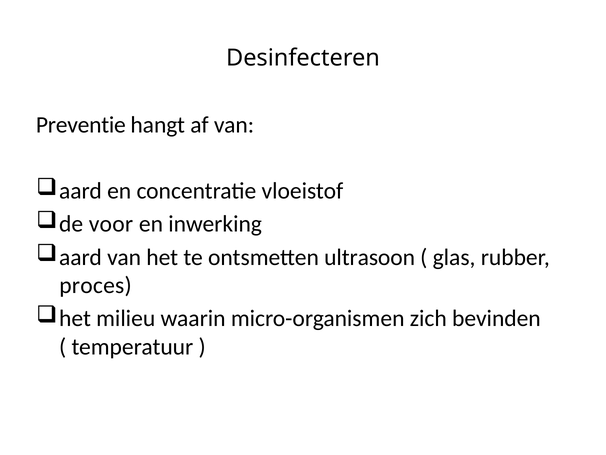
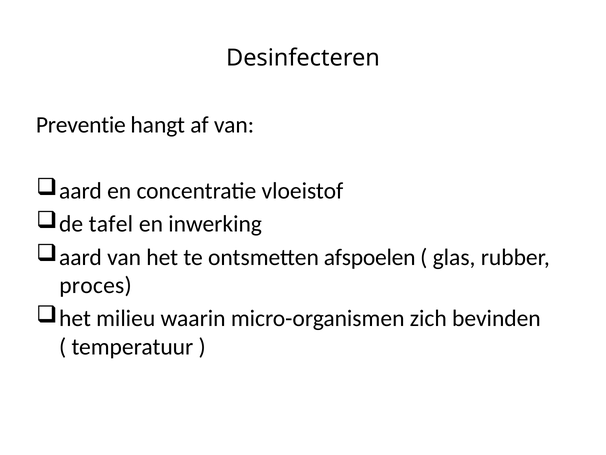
voor: voor -> tafel (111, 224)
ultrasoon: ultrasoon -> afspoelen (370, 257)
